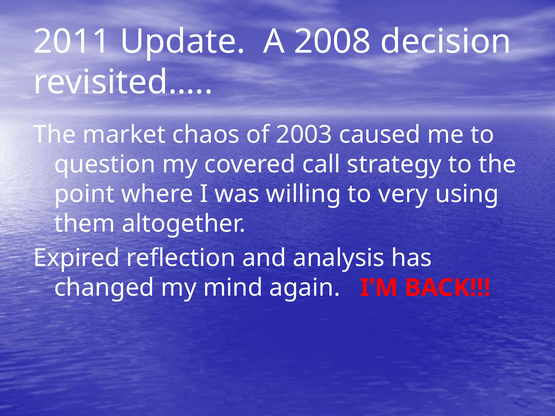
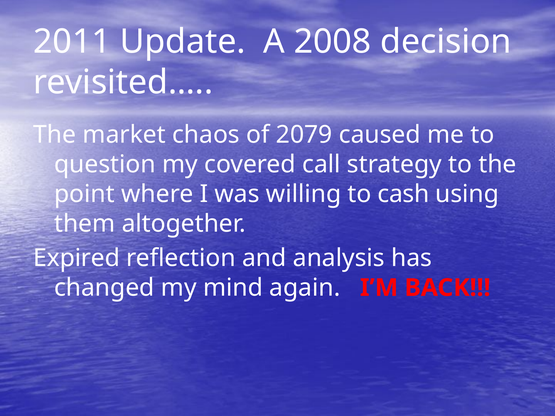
2003: 2003 -> 2079 (304, 135)
very: very -> cash (403, 194)
